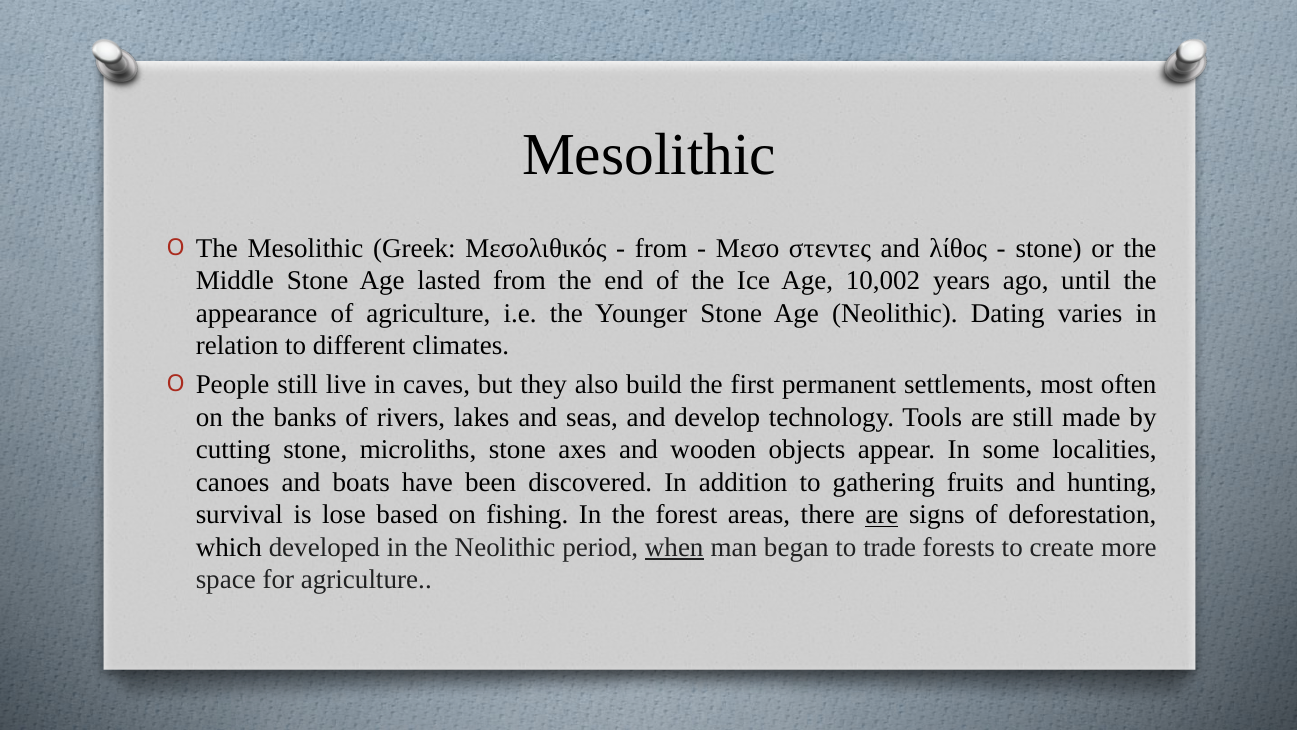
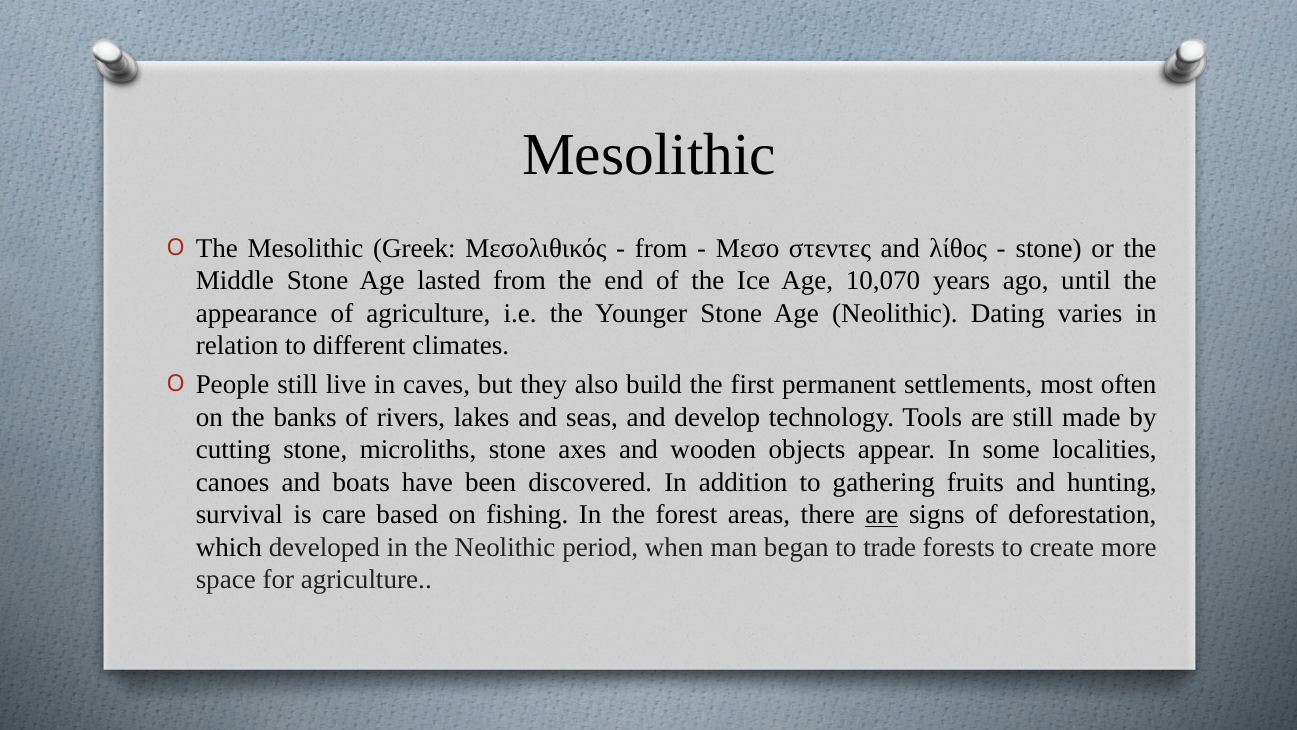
10,002: 10,002 -> 10,070 (883, 281)
lose: lose -> care (344, 514)
when underline: present -> none (674, 547)
